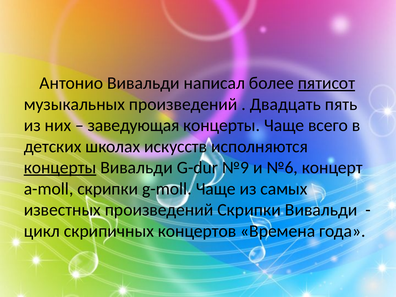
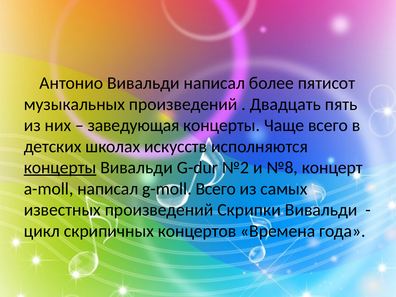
пятисот underline: present -> none (326, 83)
№9: №9 -> №2 (236, 168)
№6: №6 -> №8 (282, 168)
a-moll скрипки: скрипки -> написал (108, 189)
g-moll Чаще: Чаще -> Всего (216, 189)
